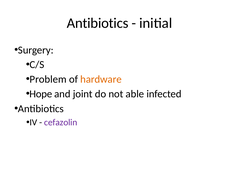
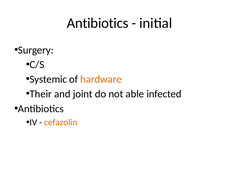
Problem: Problem -> Systemic (48, 79)
Hope: Hope -> Their (41, 94)
cefazolin colour: purple -> orange (61, 123)
